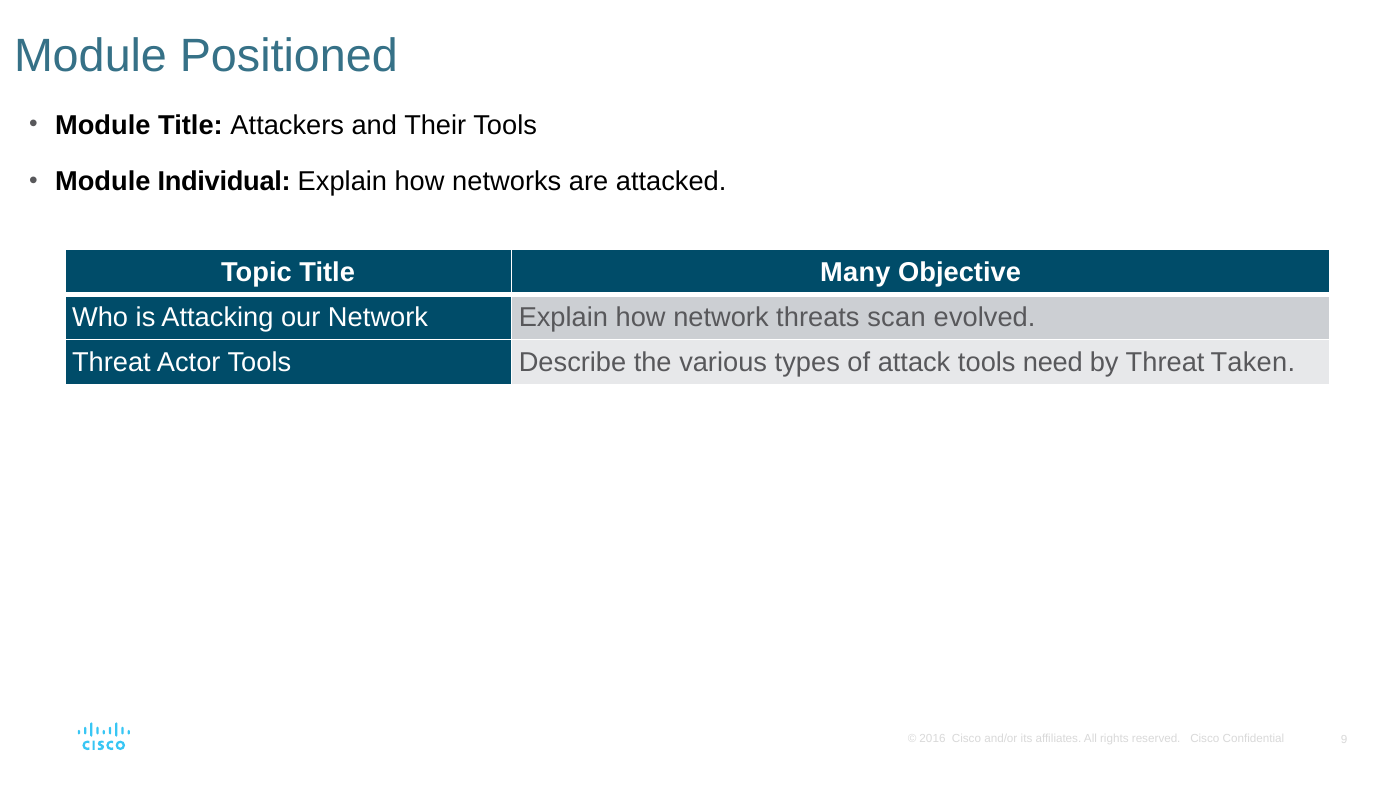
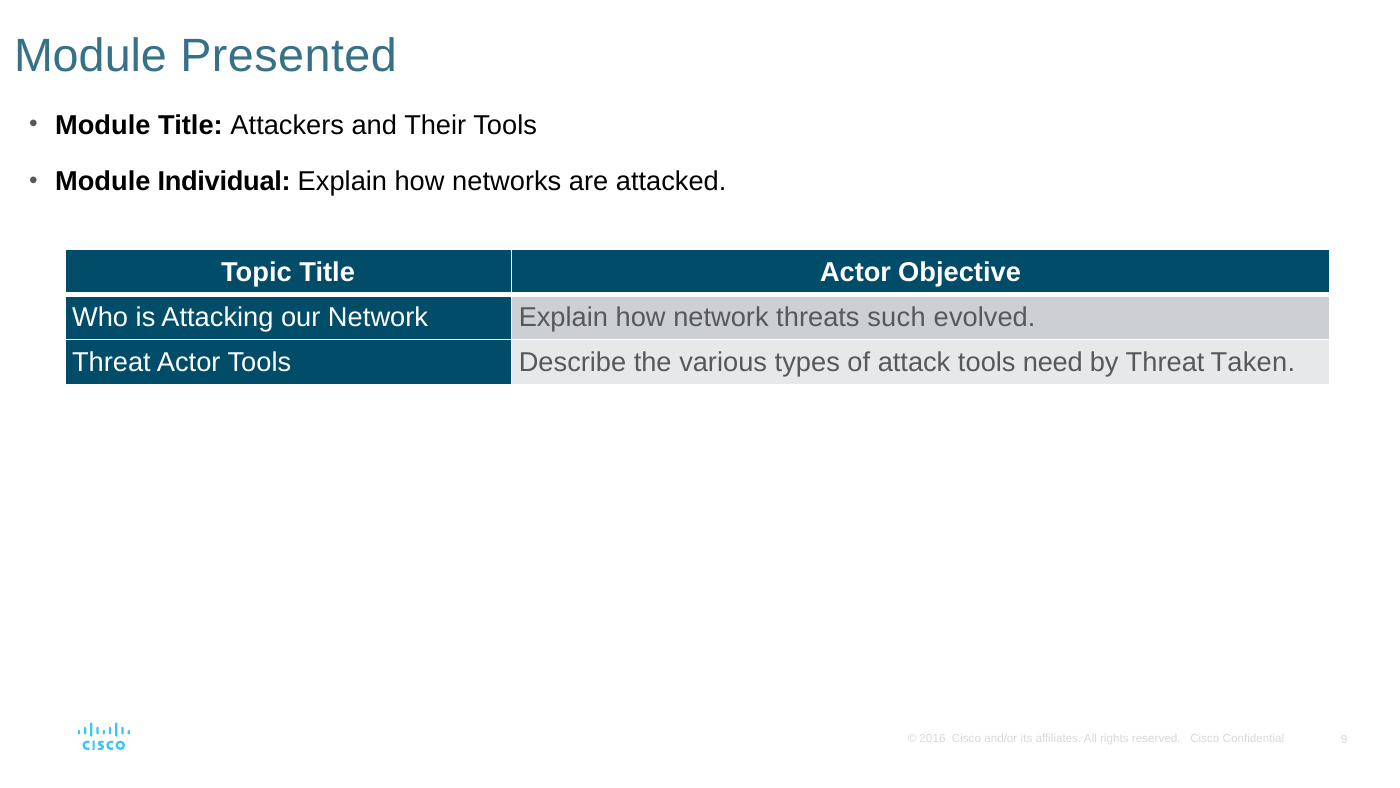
Positioned: Positioned -> Presented (289, 56)
Title Many: Many -> Actor (856, 272)
scan: scan -> such (897, 317)
